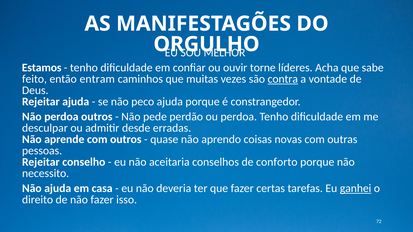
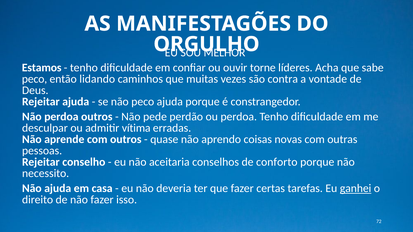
feito: feito -> peco (35, 79)
entram: entram -> lidando (97, 79)
contra underline: present -> none (283, 79)
desde: desde -> vítima (136, 128)
